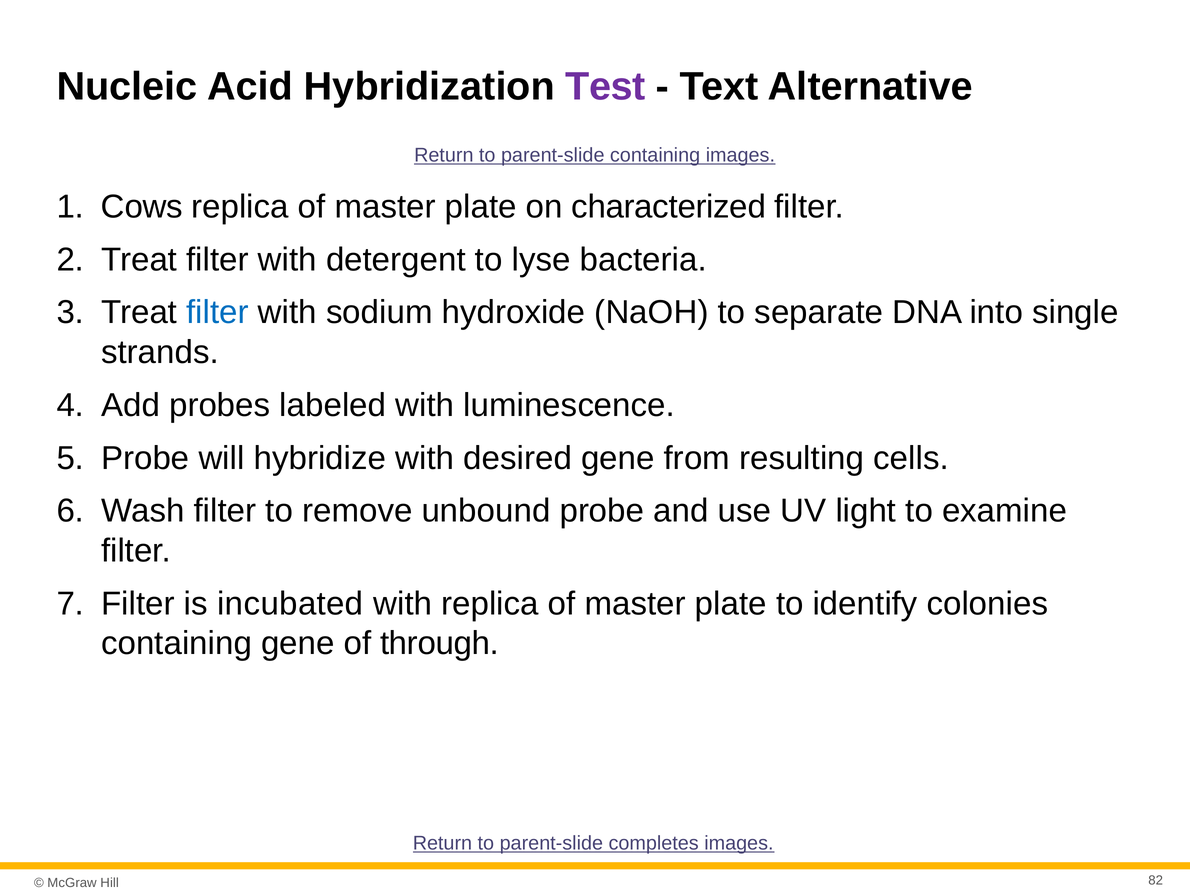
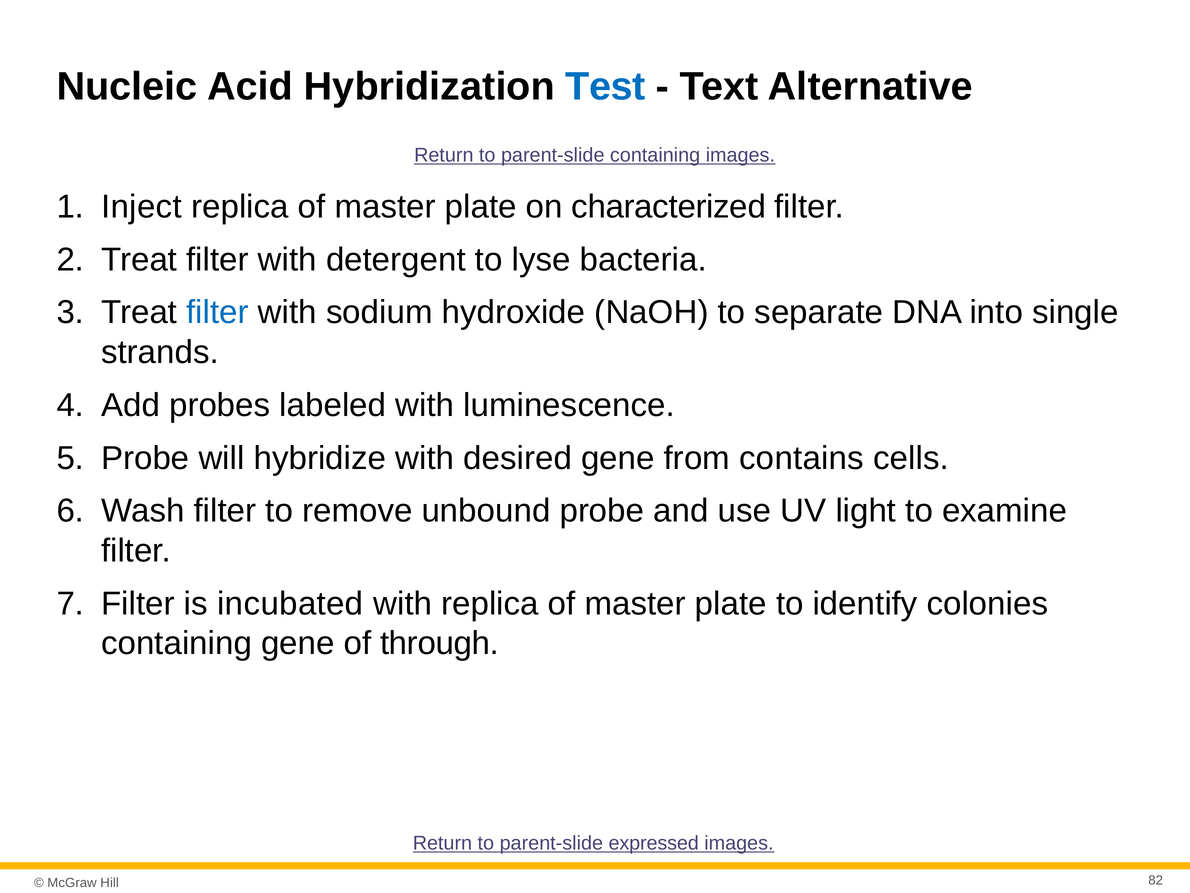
Test colour: purple -> blue (605, 87)
Cows: Cows -> Inject (141, 207)
resulting: resulting -> contains (802, 458)
completes: completes -> expressed (654, 843)
